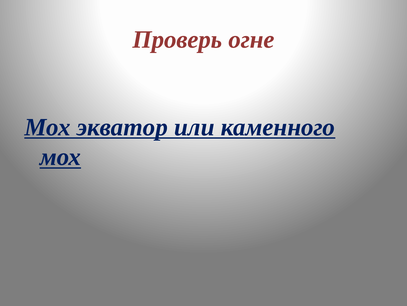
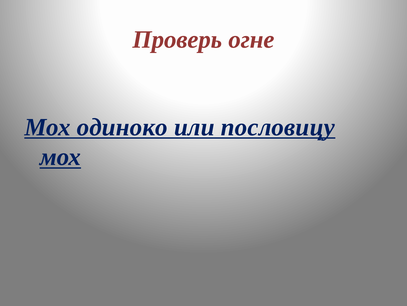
экватор: экватор -> одиноко (122, 127)
каменного: каменного -> пословицу (278, 127)
